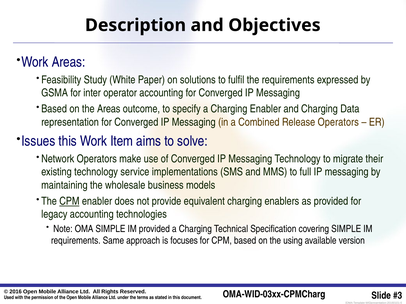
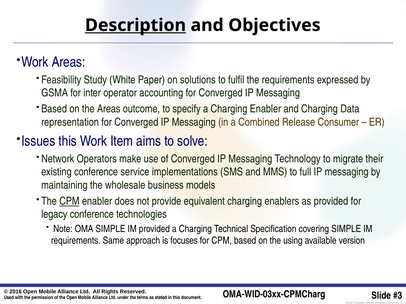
Description underline: none -> present (135, 25)
Release Operators: Operators -> Consumer (338, 122)
existing technology: technology -> conference (96, 172)
legacy accounting: accounting -> conference (92, 215)
